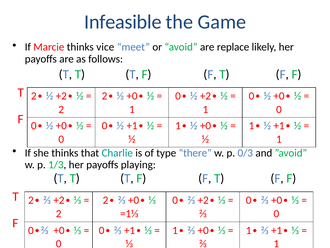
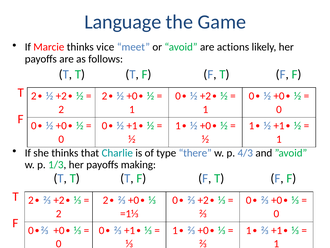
Infeasible: Infeasible -> Language (123, 22)
replace: replace -> actions (233, 47)
0/3: 0/3 -> 4/3 (245, 153)
playing: playing -> making (138, 164)
